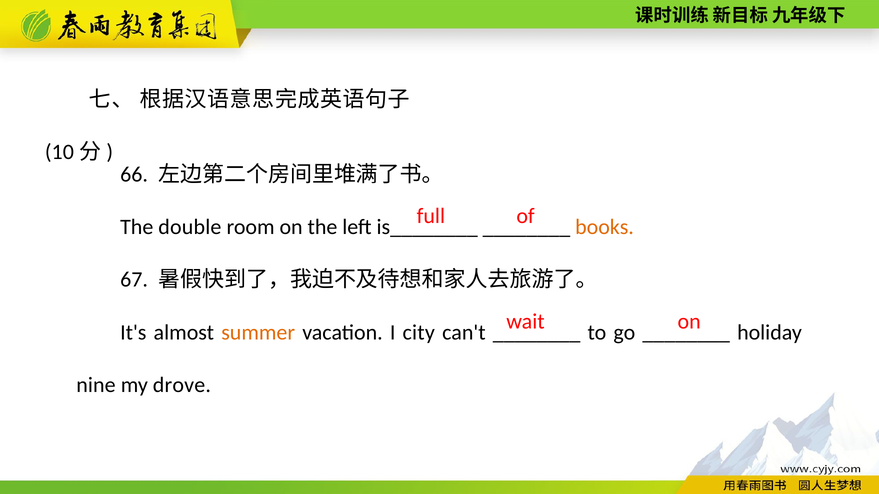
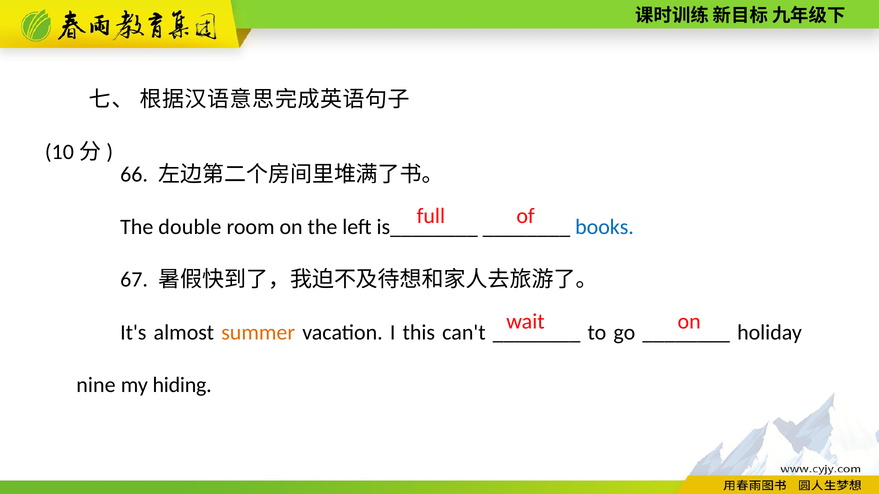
books colour: orange -> blue (605, 227)
city: city -> this (419, 333)
drove: drove -> hiding (182, 385)
